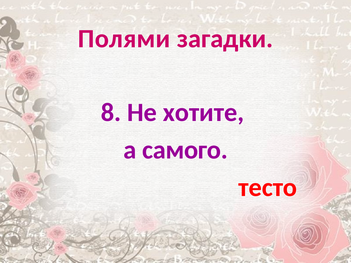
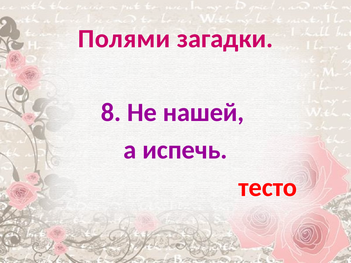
хотите: хотите -> нашей (204, 113)
самого: самого -> испечь (185, 150)
